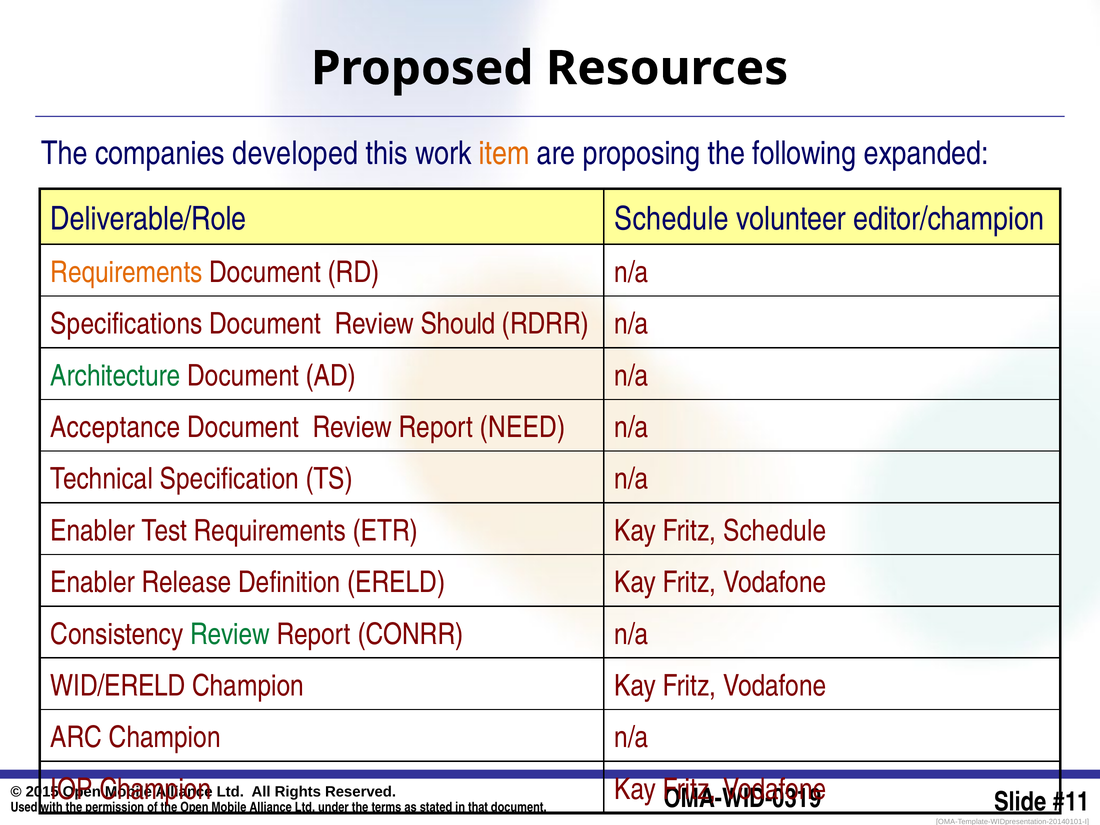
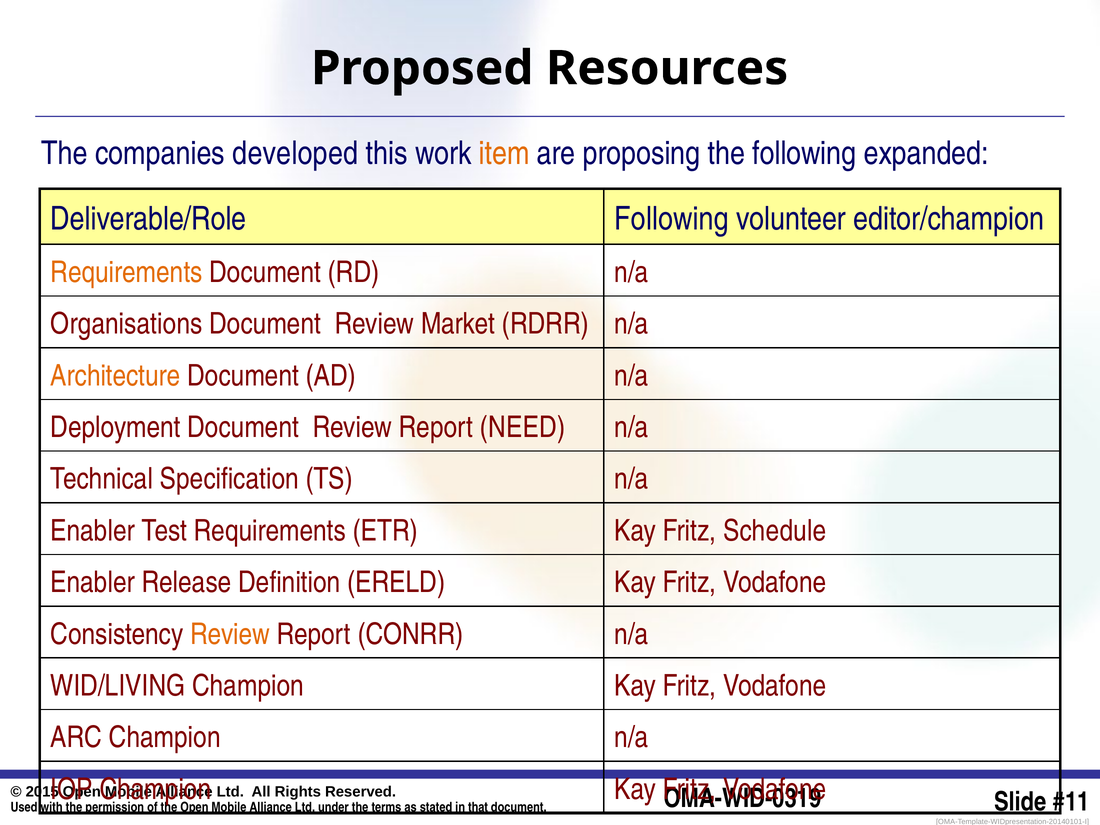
Deliverable/Role Schedule: Schedule -> Following (672, 219)
Specifications: Specifications -> Organisations (126, 324)
Should: Should -> Market (458, 324)
Architecture colour: green -> orange (115, 376)
Acceptance: Acceptance -> Deployment (115, 427)
Review colour: green -> orange (230, 634)
WID/ERELD: WID/ERELD -> WID/LIVING (118, 686)
